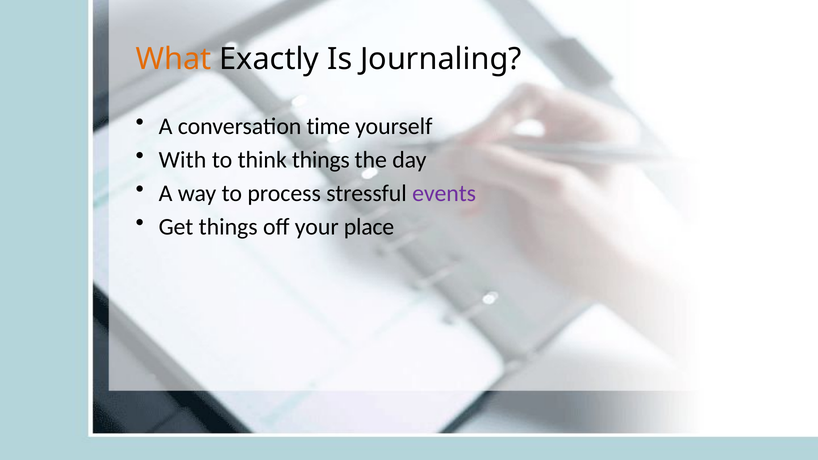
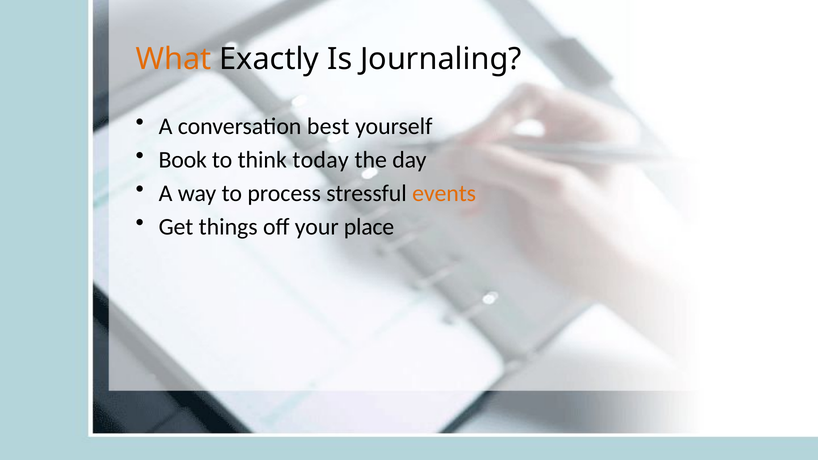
time: time -> best (328, 126)
With: With -> Book (183, 160)
think things: things -> today (321, 160)
events colour: purple -> orange (444, 193)
